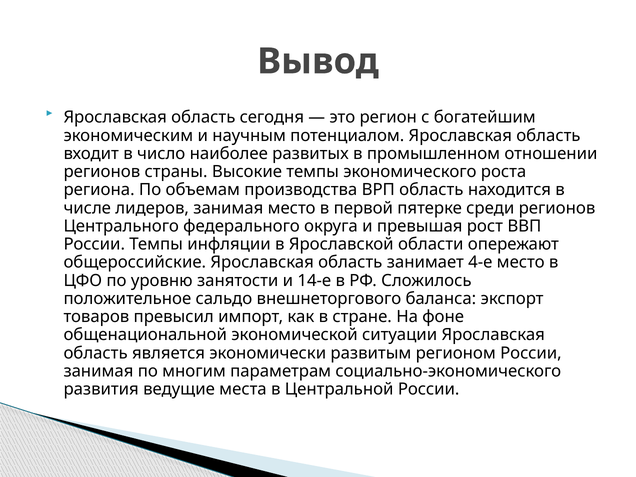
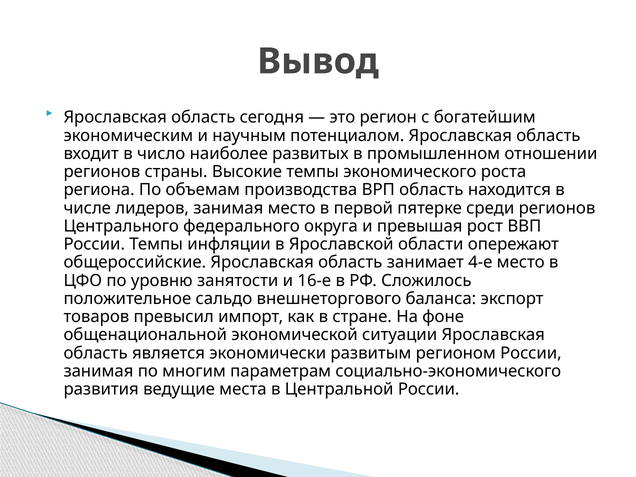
14-е: 14-е -> 16-е (314, 281)
